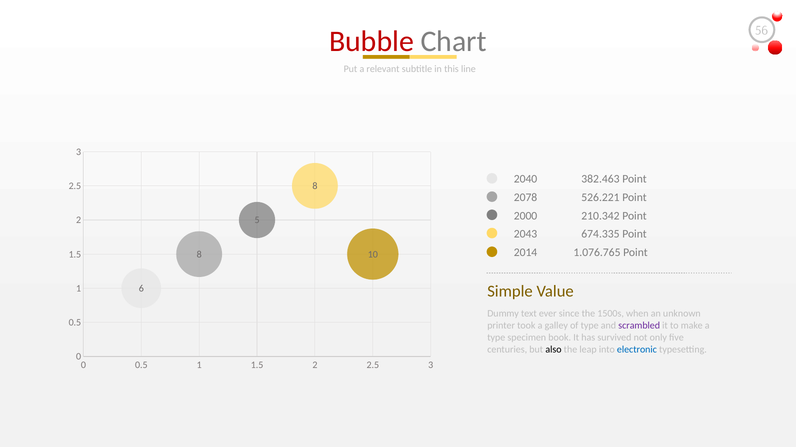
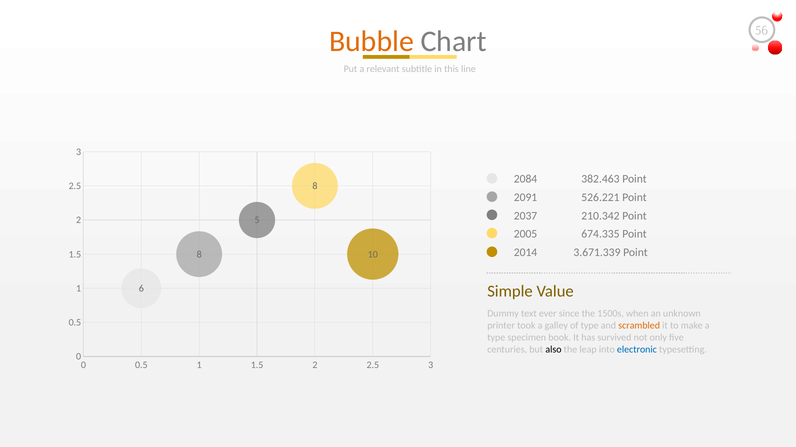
Bubble colour: red -> orange (371, 41)
2040: 2040 -> 2084 (526, 179)
2078: 2078 -> 2091 (526, 198)
2000: 2000 -> 2037 (526, 216)
2043: 2043 -> 2005 (526, 234)
1.076.765: 1.076.765 -> 3.671.339 (597, 253)
scrambled colour: purple -> orange (639, 326)
